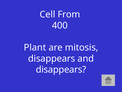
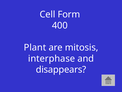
From: From -> Form (69, 14)
disappears: disappears -> interphase (52, 58)
